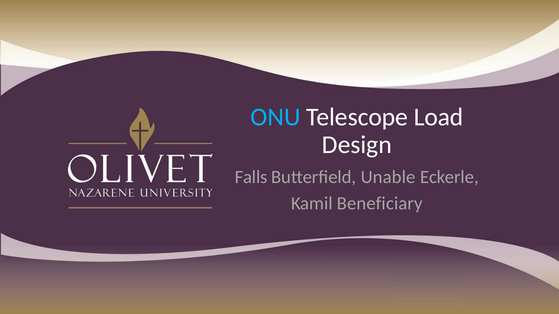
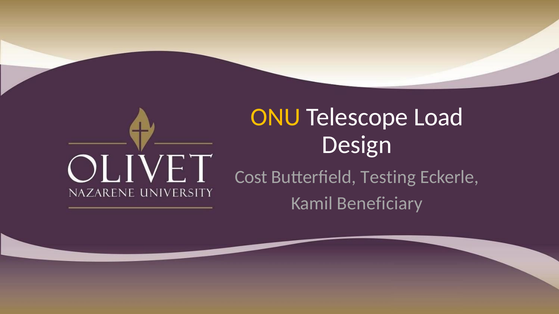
ONU colour: light blue -> yellow (276, 117)
Falls: Falls -> Cost (251, 177)
Unable: Unable -> Testing (388, 177)
